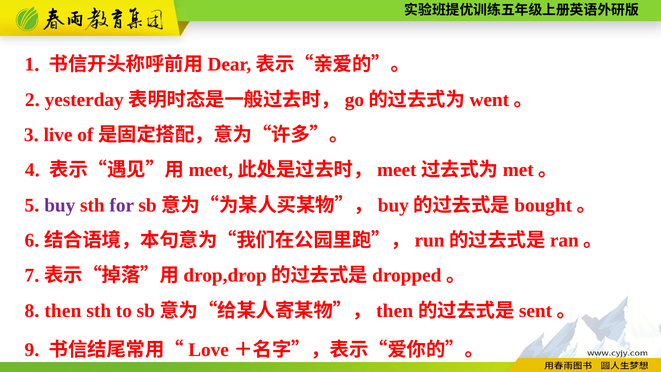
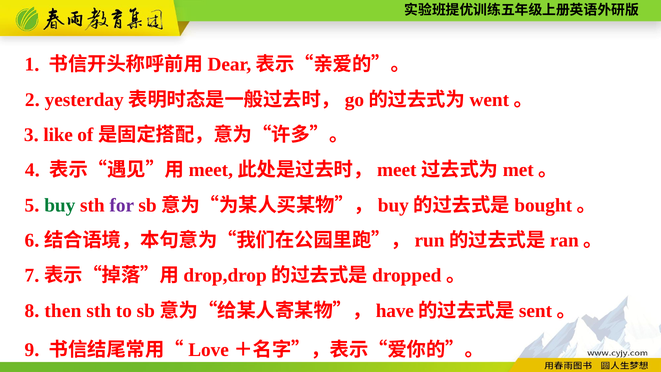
live: live -> like (58, 135)
buy colour: purple -> green (60, 205)
then: then -> have (395, 311)
